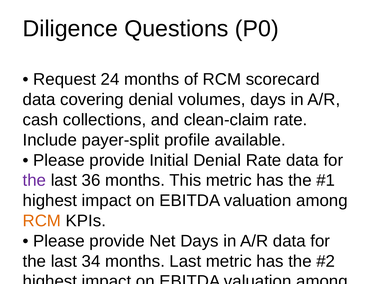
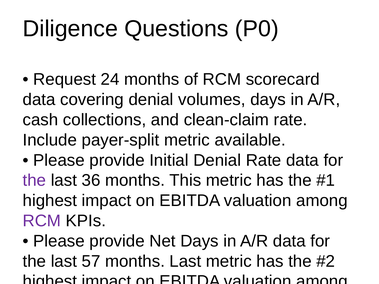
payer-split profile: profile -> metric (187, 140)
RCM colour: orange -> purple (42, 221)
34: 34 -> 57 (91, 261)
